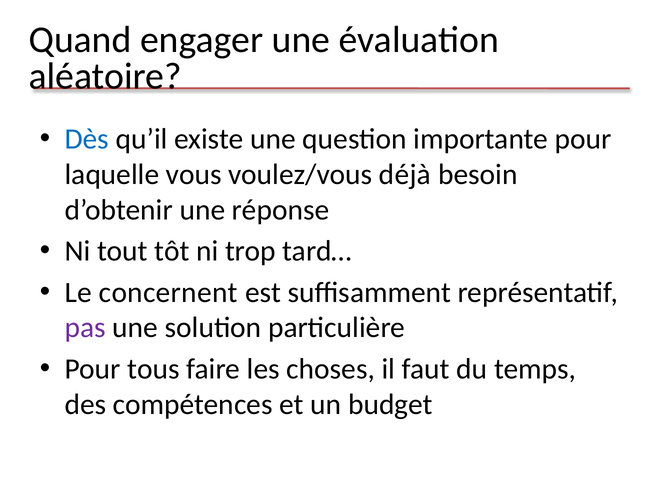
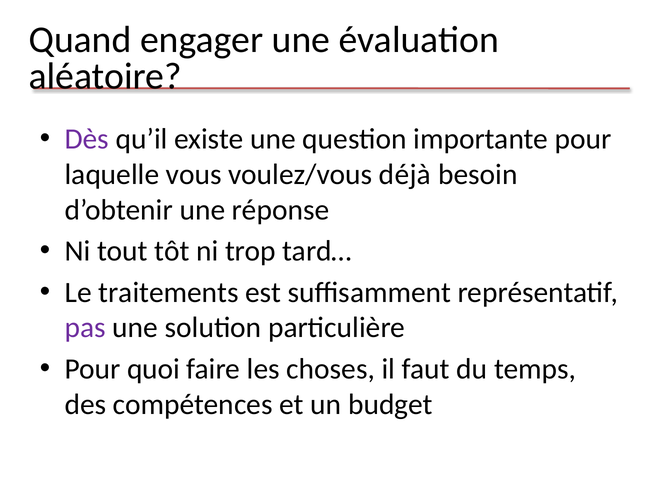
Dès colour: blue -> purple (87, 139)
concernent: concernent -> traitements (168, 292)
tous: tous -> quoi (154, 369)
